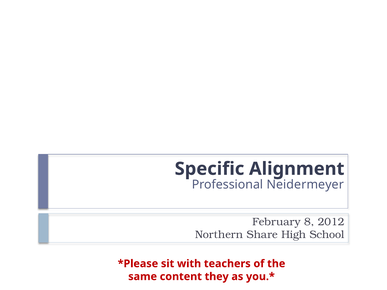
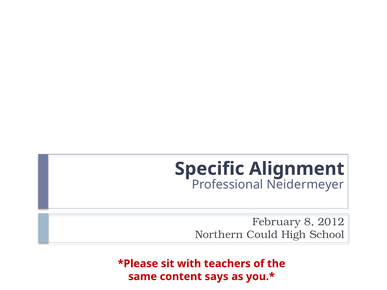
Share: Share -> Could (262, 235)
they: they -> says (217, 277)
